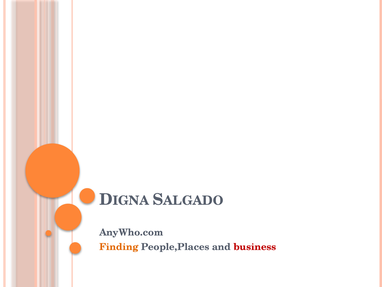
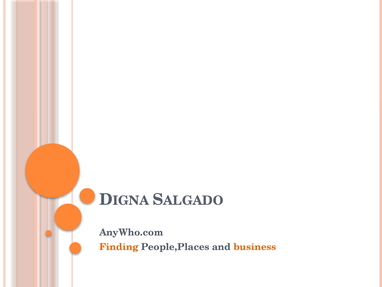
business colour: red -> orange (255, 247)
